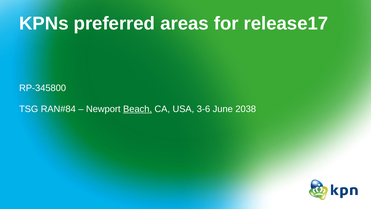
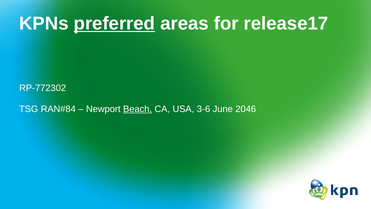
preferred underline: none -> present (114, 24)
RP-345800: RP-345800 -> RP-772302 (43, 88)
2038: 2038 -> 2046 (246, 109)
